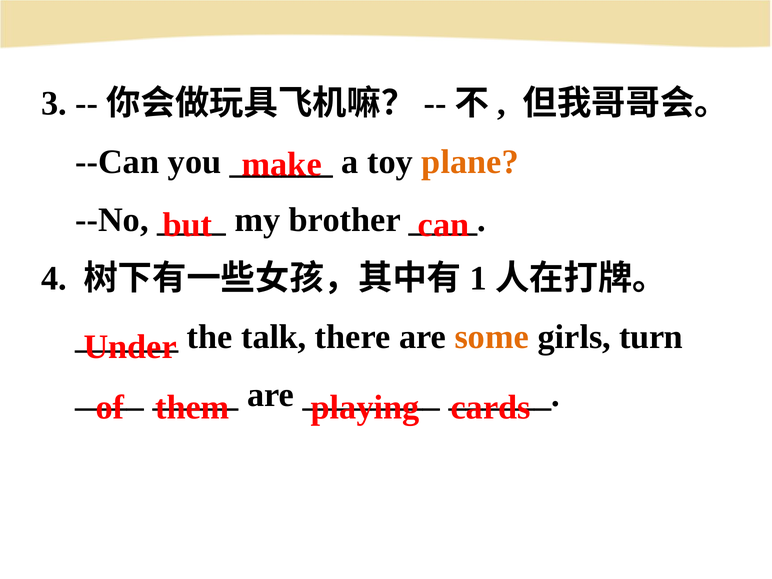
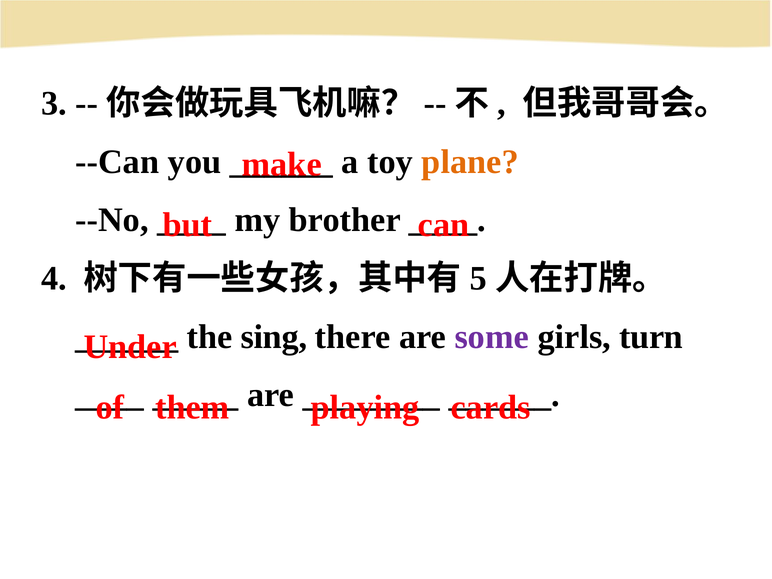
1: 1 -> 5 (478, 278)
talk: talk -> sing (274, 337)
some colour: orange -> purple (492, 337)
